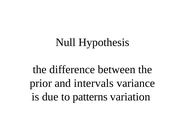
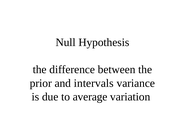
patterns: patterns -> average (90, 97)
